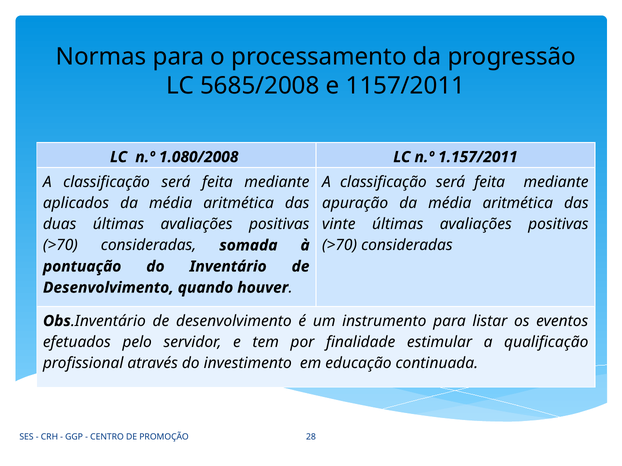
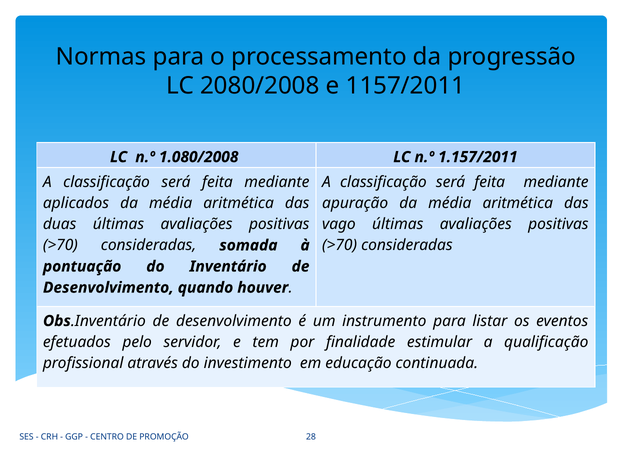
5685/2008: 5685/2008 -> 2080/2008 (260, 86)
vinte: vinte -> vago (339, 224)
